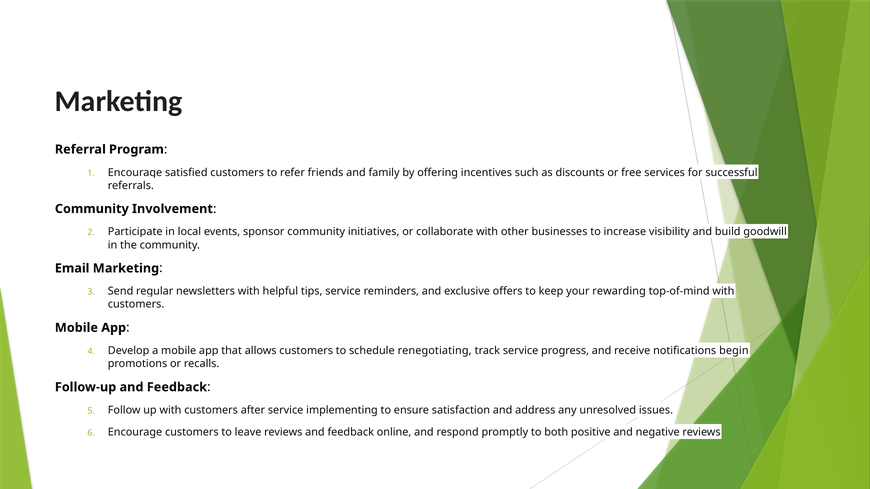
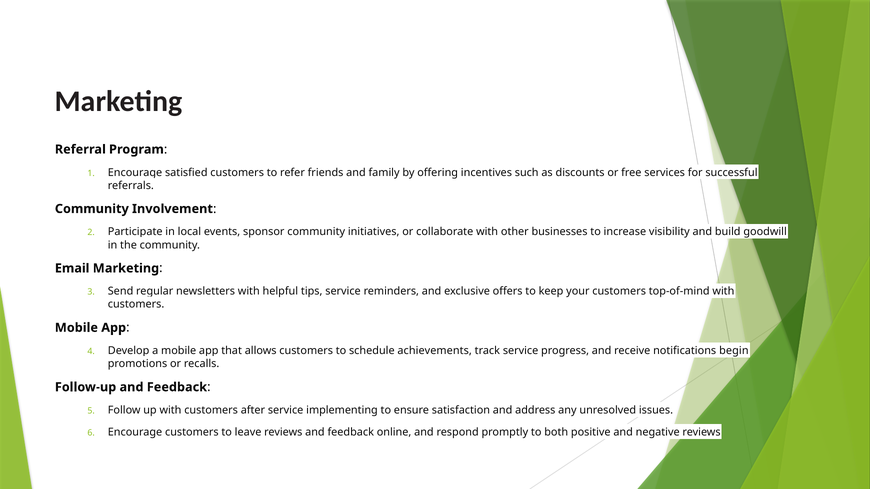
your rewarding: rewarding -> customers (619, 292)
renegotiating: renegotiating -> achievements (435, 351)
